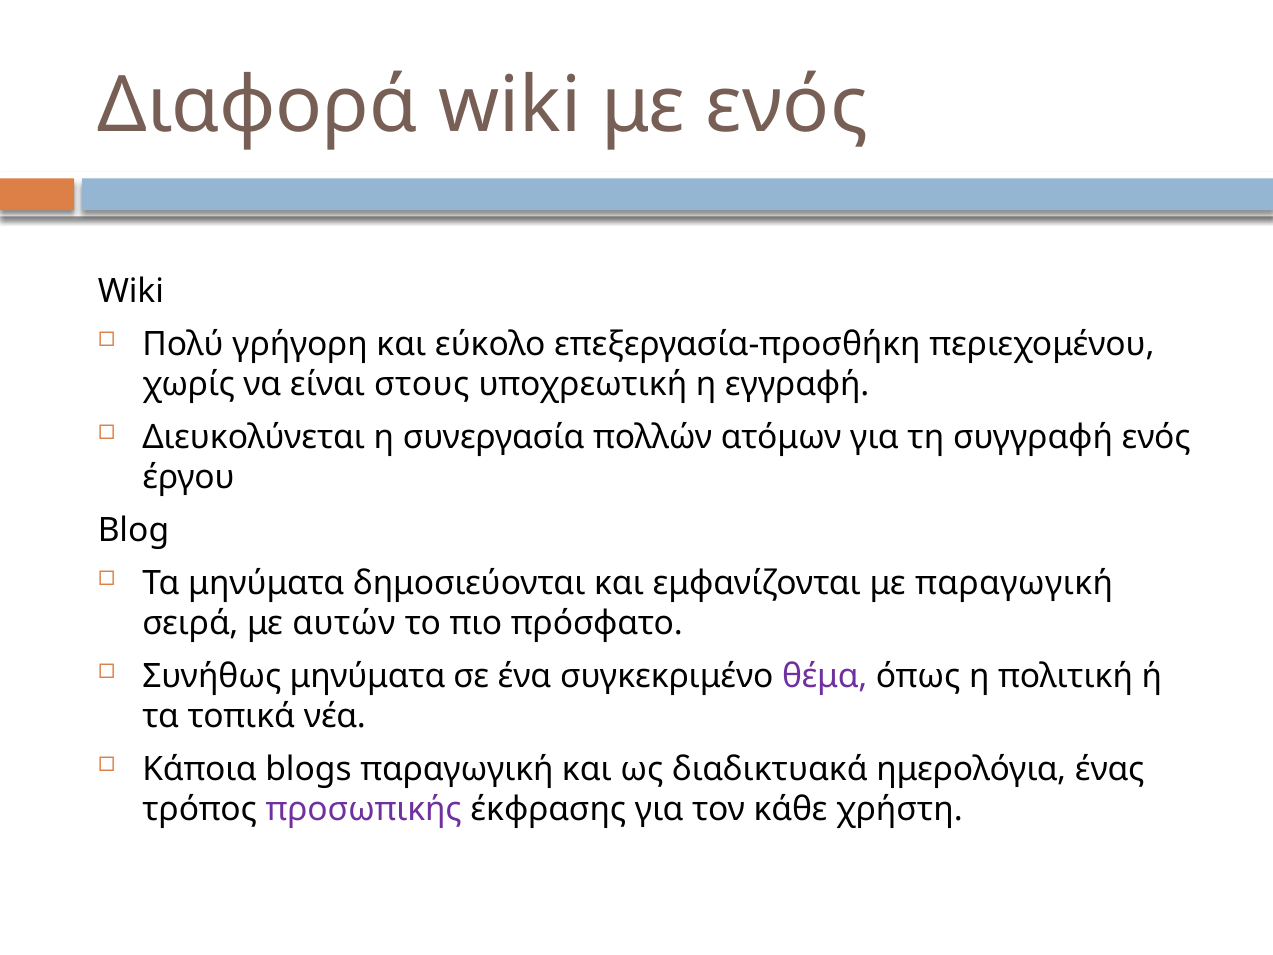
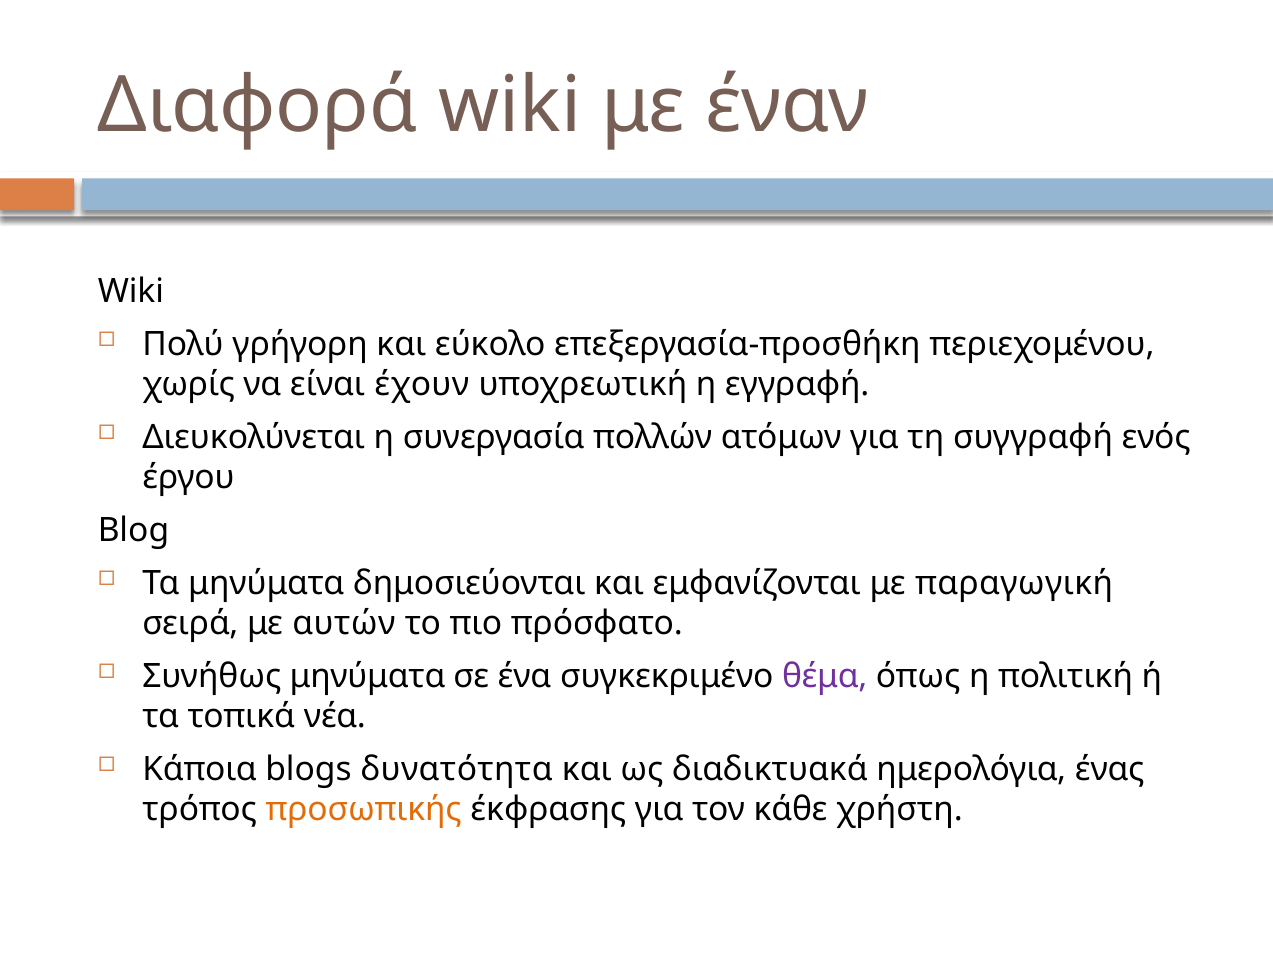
με ενός: ενός -> έναν (787, 106)
στους: στους -> έχουν (422, 385)
blogs παραγωγική: παραγωγική -> δυνατότητα (457, 769)
προσωπικής colour: purple -> orange (364, 809)
